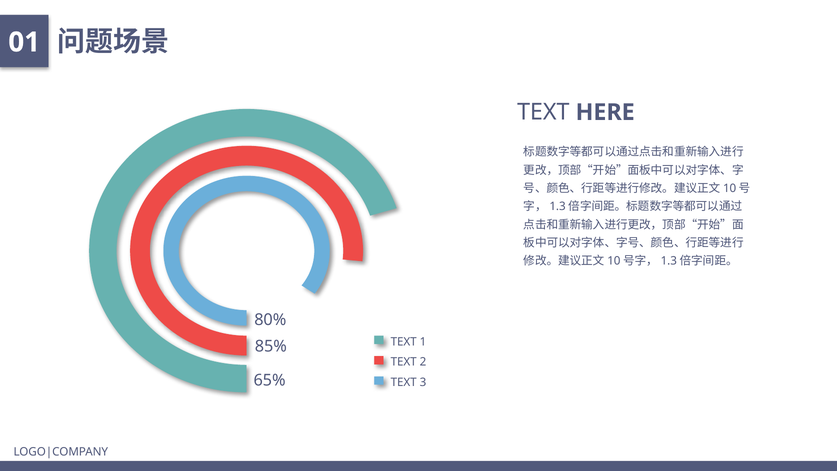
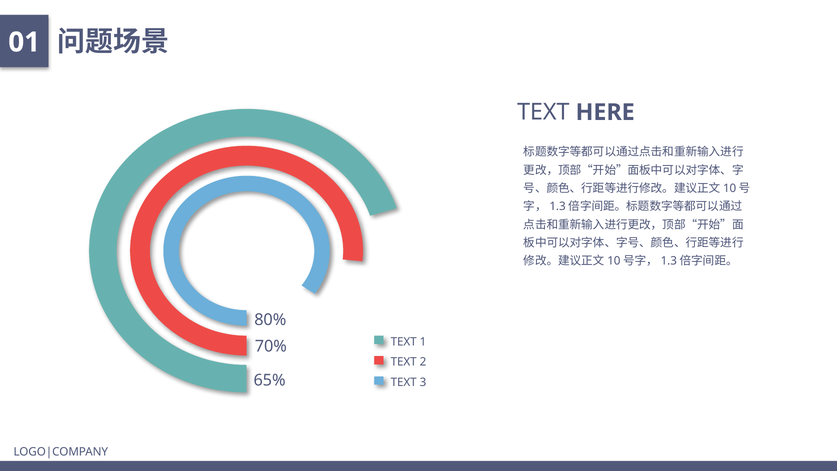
85%: 85% -> 70% (271, 346)
